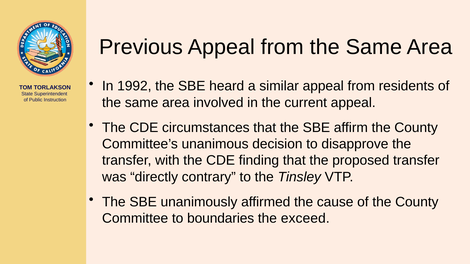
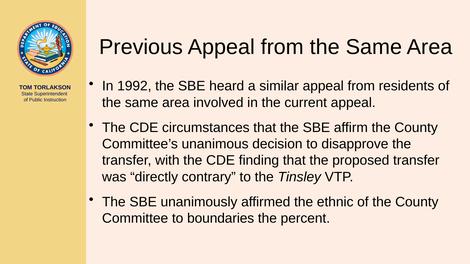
cause: cause -> ethnic (335, 202)
exceed: exceed -> percent (305, 219)
